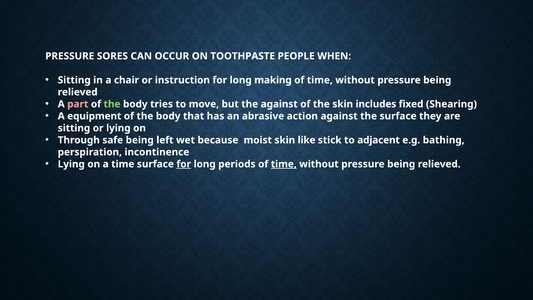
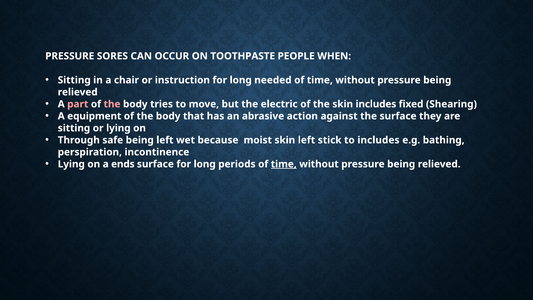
making: making -> needed (273, 80)
the colour: light green -> pink (112, 104)
the against: against -> electric (279, 104)
skin like: like -> left (306, 140)
to adjacent: adjacent -> includes (378, 140)
a time: time -> ends (123, 164)
for underline: present -> none (184, 164)
